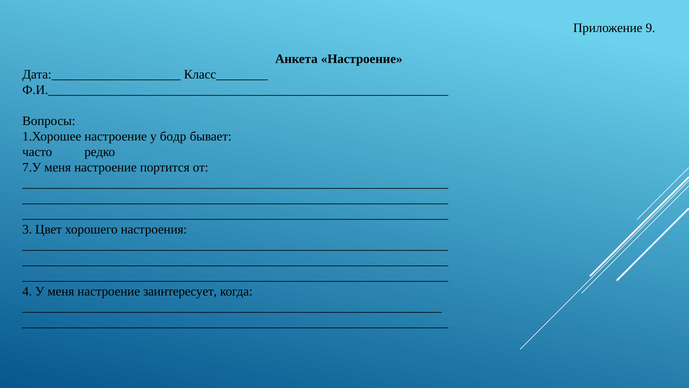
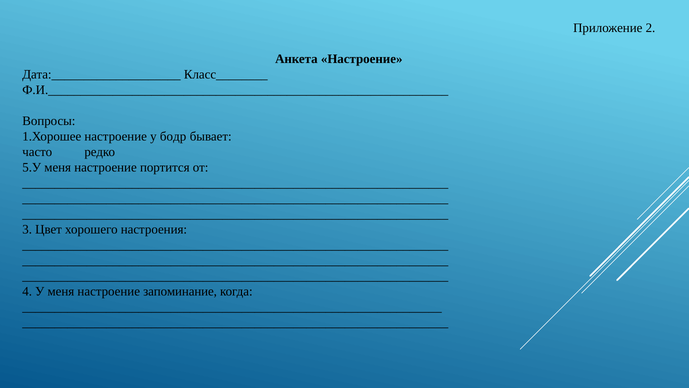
9: 9 -> 2 (650, 28)
7.У: 7.У -> 5.У (32, 167)
заинтересует: заинтересует -> запоминание (180, 291)
